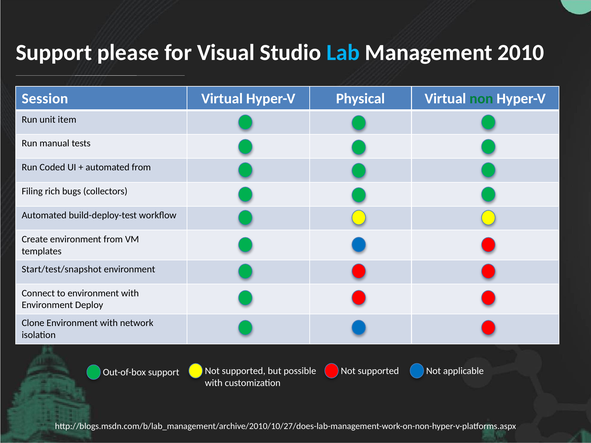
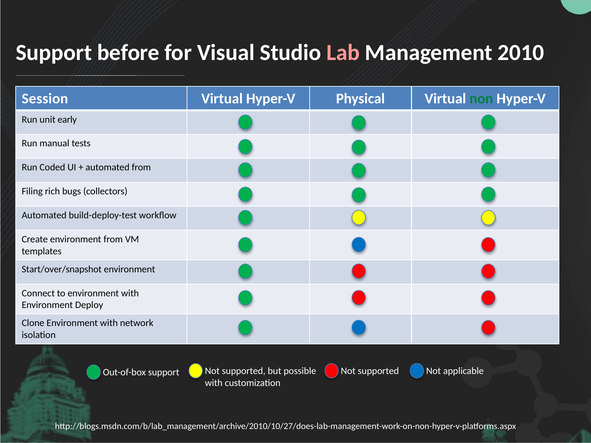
please: please -> before (128, 53)
Lab colour: light blue -> pink (343, 53)
item: item -> early (67, 120)
Start/test/snapshot: Start/test/snapshot -> Start/over/snapshot (62, 269)
